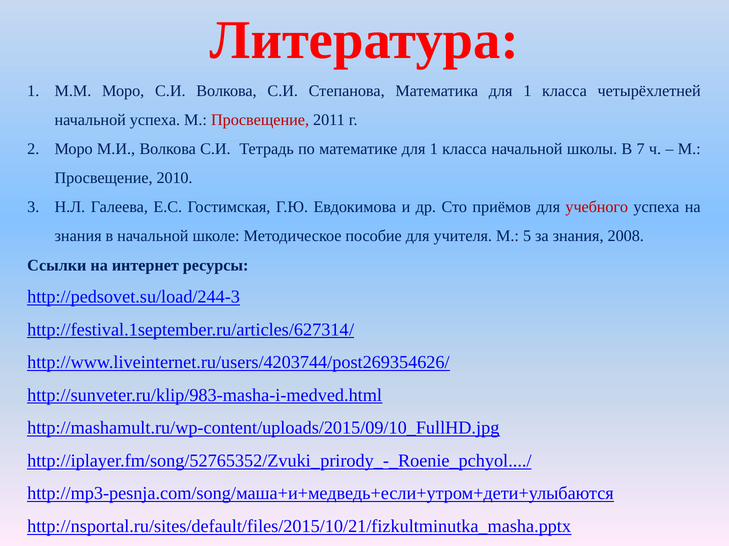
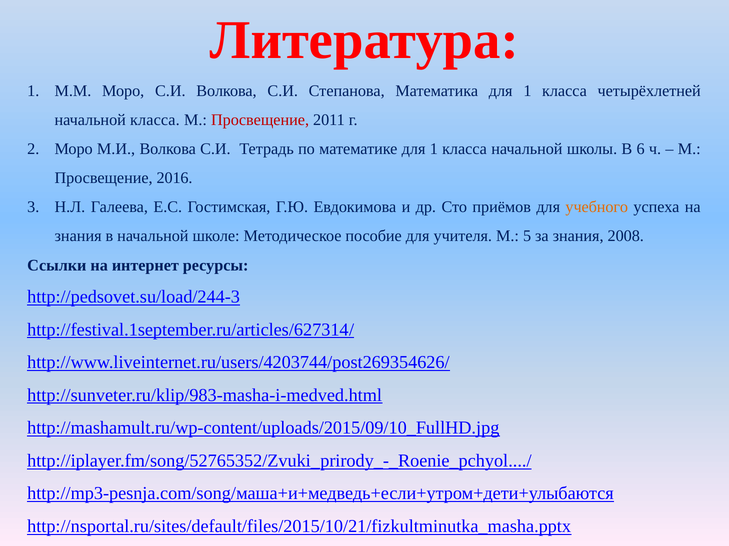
начальной успеха: успеха -> класса (155, 120)
7: 7 -> 6 (641, 149)
2010: 2010 -> 2016 (175, 178)
учебного colour: red -> orange (597, 207)
